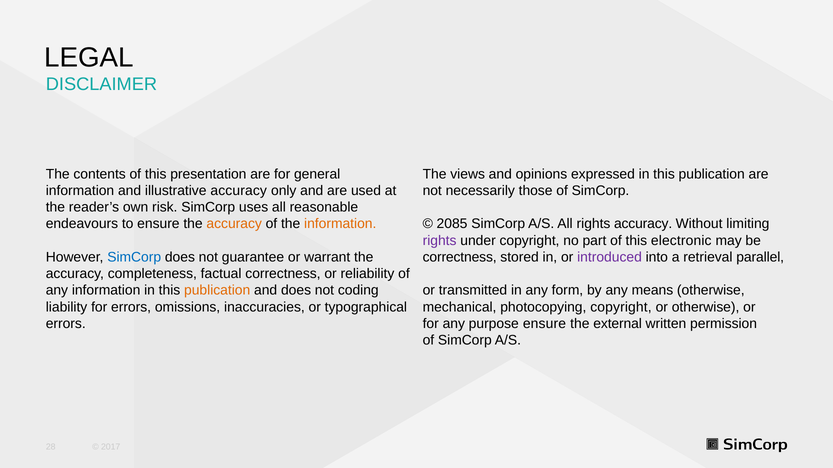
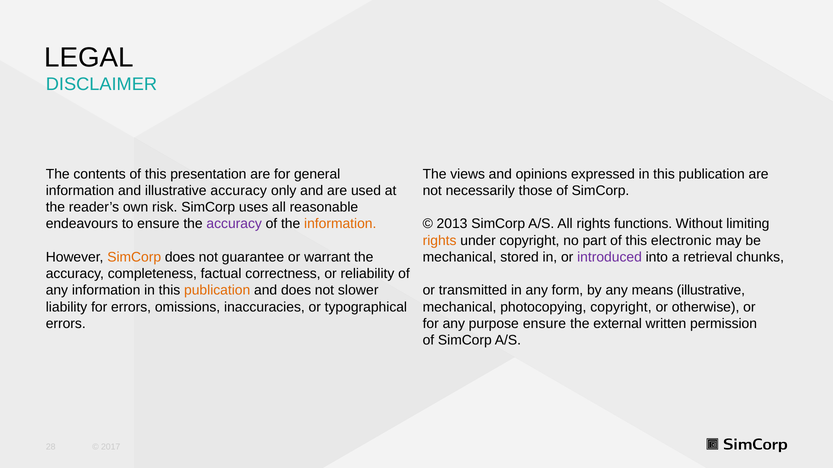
accuracy colour: orange -> purple (234, 224)
2085: 2085 -> 2013 (452, 224)
rights accuracy: accuracy -> functions (643, 224)
rights colour: purple -> orange (440, 241)
SimCorp colour: blue -> orange (134, 257)
correctness: correctness -> mechanical (460, 257)
parallel: parallel -> chunks (760, 257)
coding: coding -> slower (358, 291)
means otherwise: otherwise -> illustrative (711, 291)
